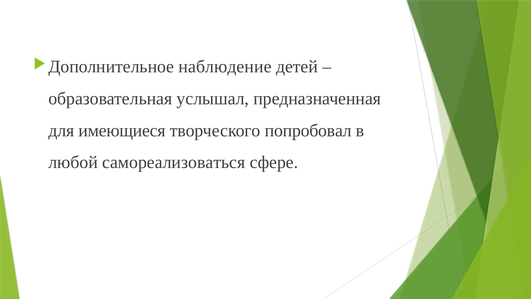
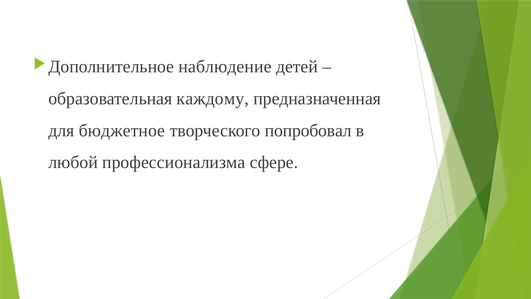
услышал: услышал -> каждому (213, 99)
имеющиеся: имеющиеся -> бюджетное (122, 130)
самореализоваться: самореализоваться -> профессионализма (174, 162)
